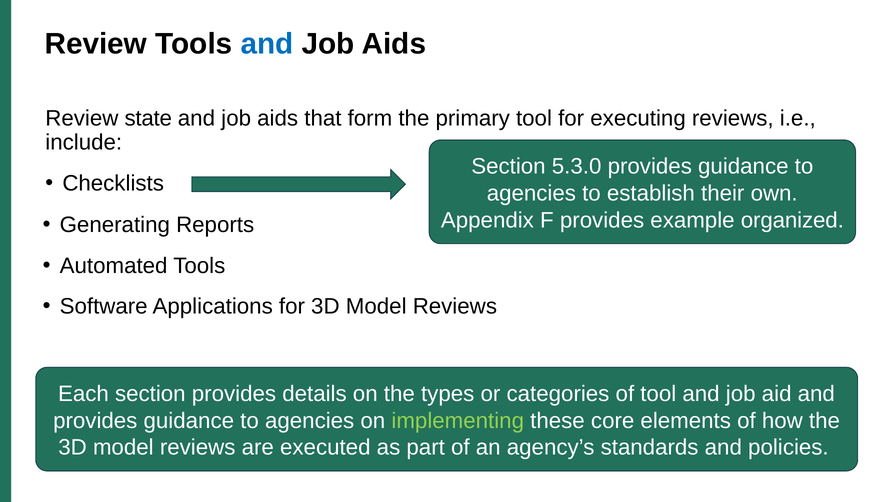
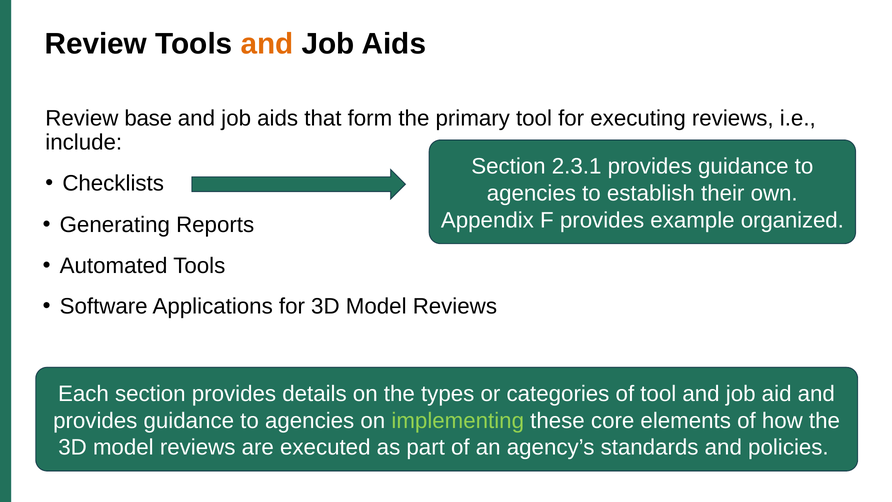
and colour: blue -> orange (267, 44)
state: state -> base (148, 118)
5.3.0: 5.3.0 -> 2.3.1 (577, 167)
